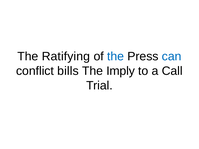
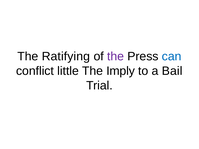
the colour: blue -> purple (116, 56)
bills: bills -> little (68, 71)
Call: Call -> Bail (172, 71)
